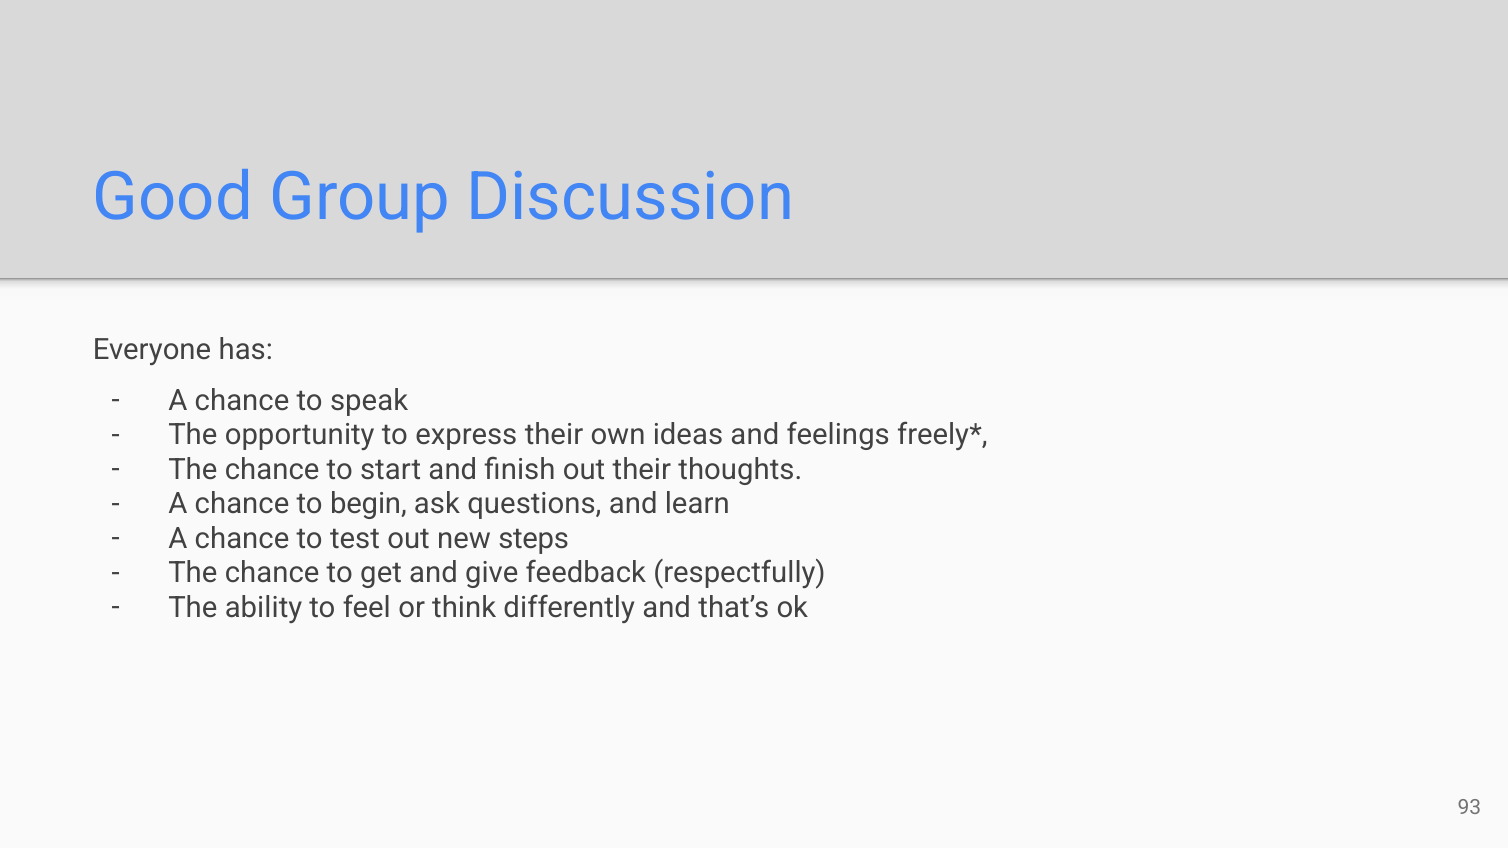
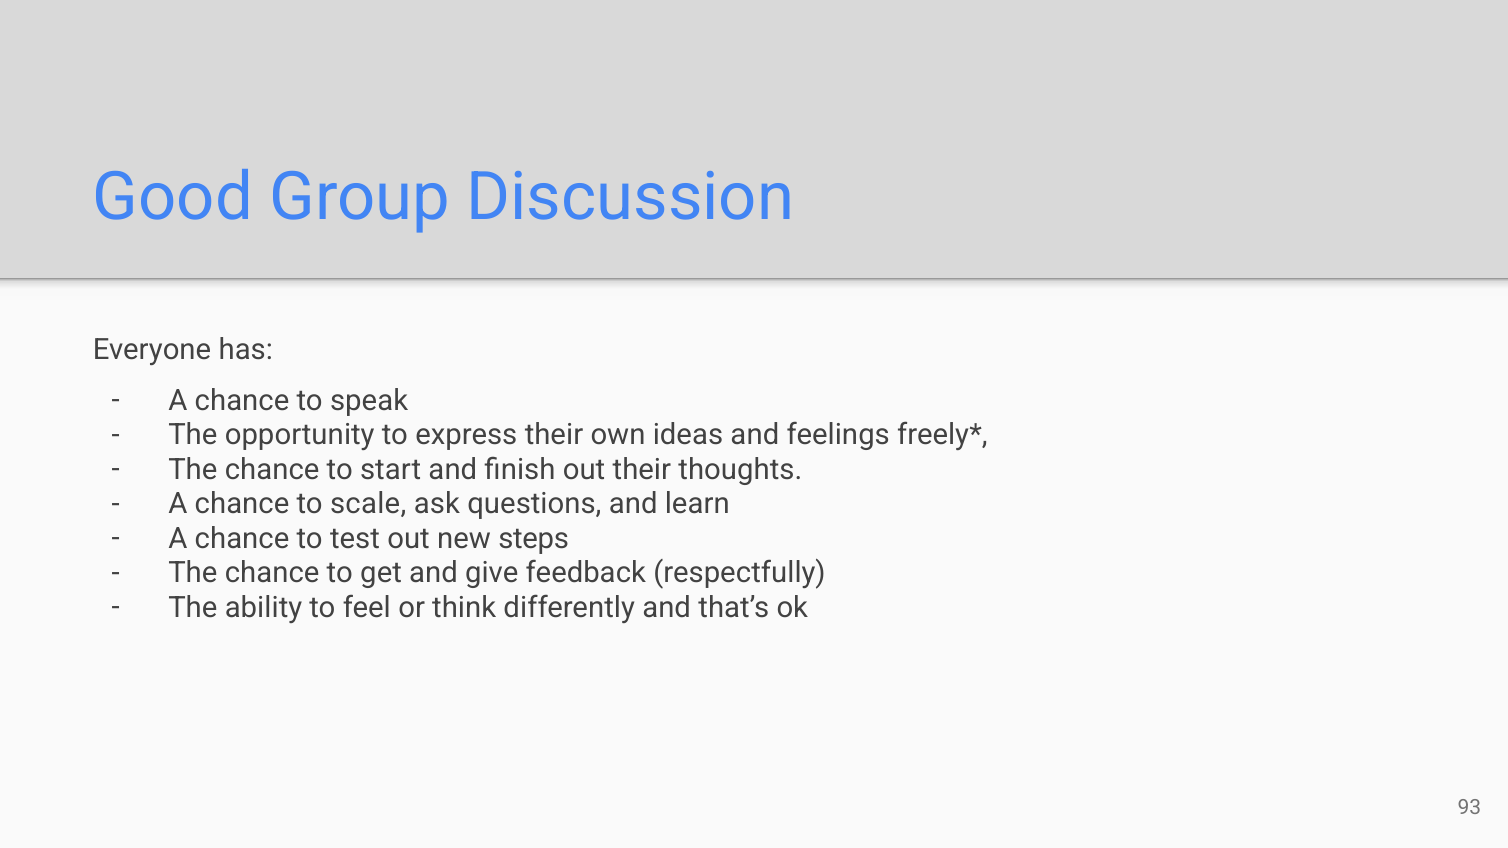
begin: begin -> scale (368, 504)
